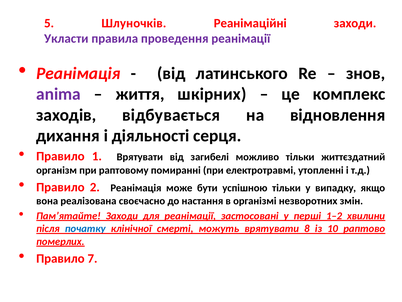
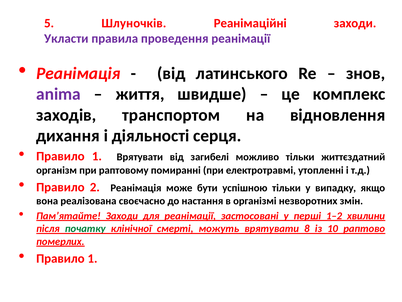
шкірних: шкірних -> швидше (212, 94)
відбувається: відбувається -> транспортом (171, 115)
початку colour: blue -> green (85, 228)
7: 7 -> 1 (92, 258)
